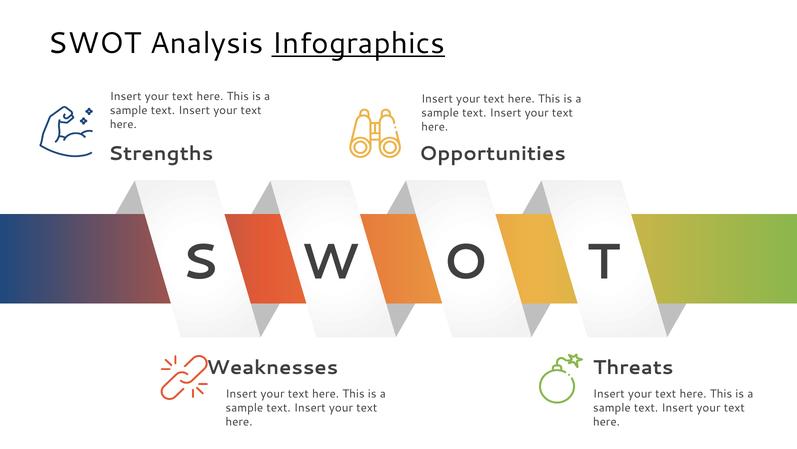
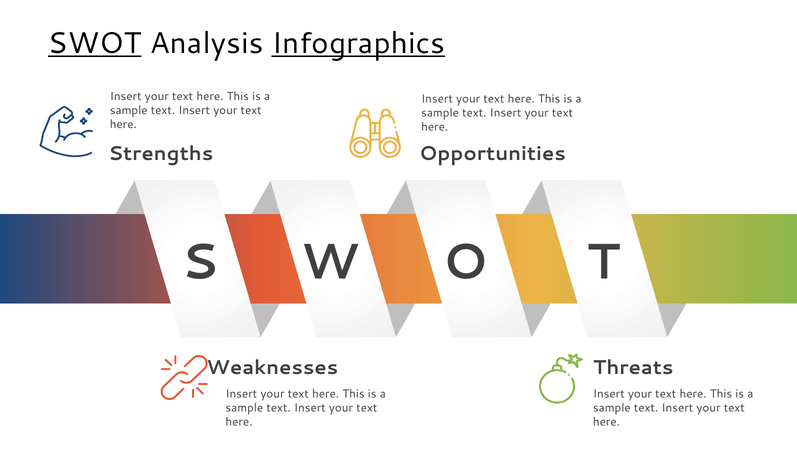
SWOT underline: none -> present (95, 43)
